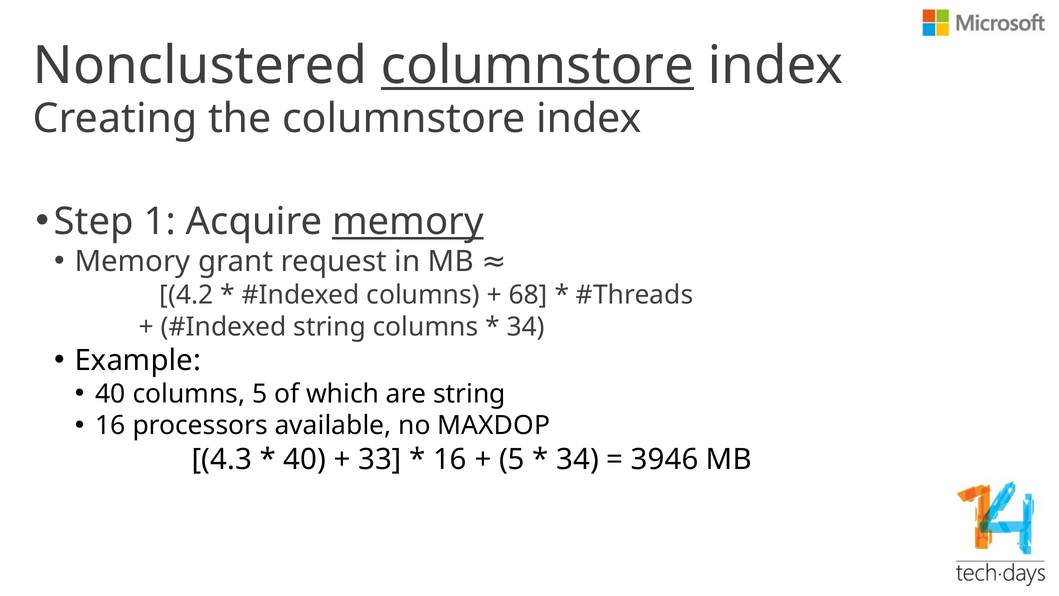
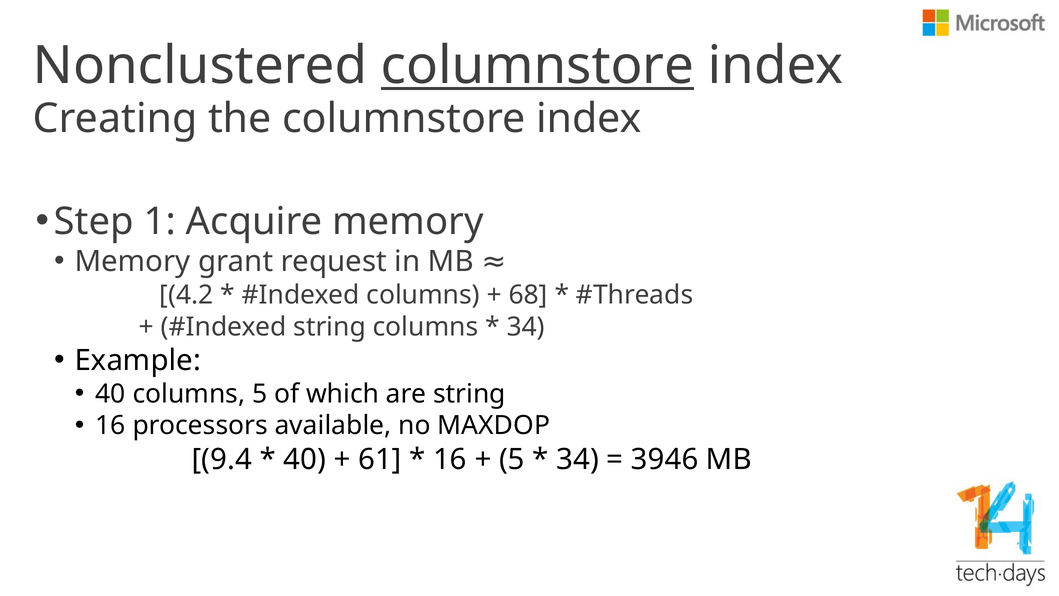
memory underline: present -> none (408, 222)
4.3: 4.3 -> 9.4 (222, 459)
33: 33 -> 61 (380, 459)
